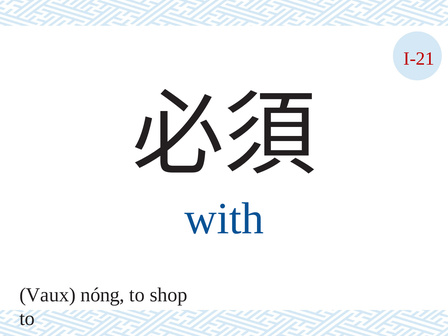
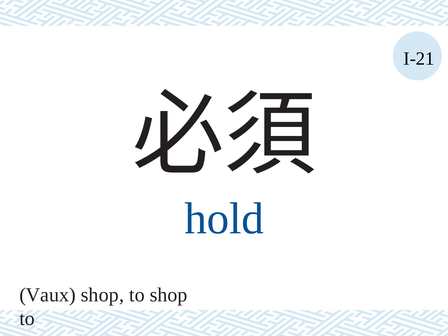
I-21 colour: red -> black (419, 59)
with: with -> hold (224, 219)
Vaux nóng: nóng -> shop (102, 295)
